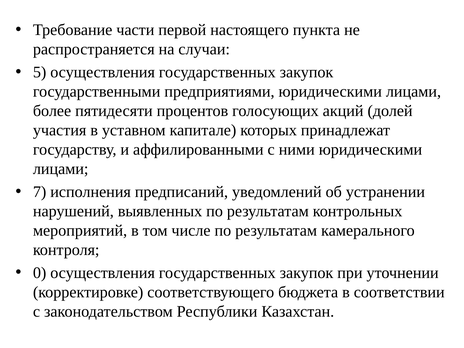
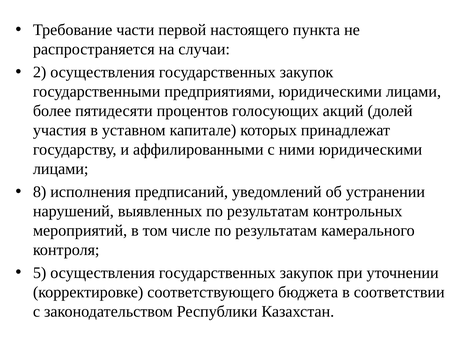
5: 5 -> 2 (40, 72)
7: 7 -> 8 (40, 192)
0: 0 -> 5 (40, 273)
